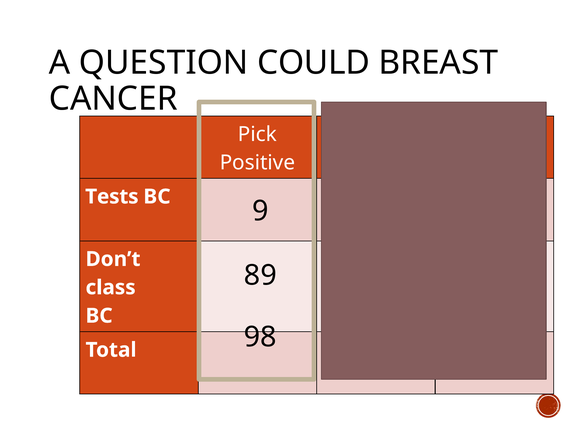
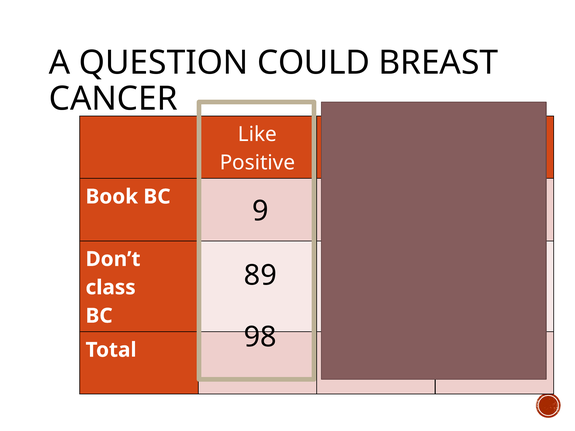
Pick: Pick -> Like (257, 134)
Tests: Tests -> Book (112, 197)
